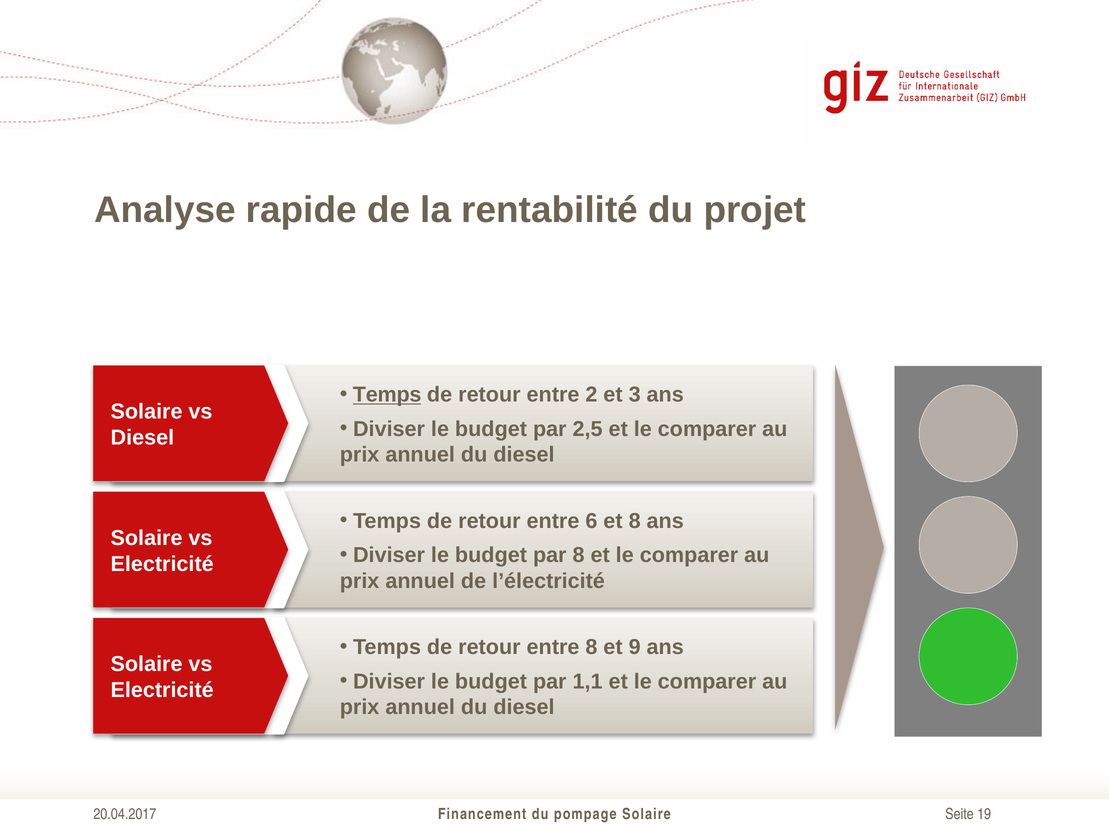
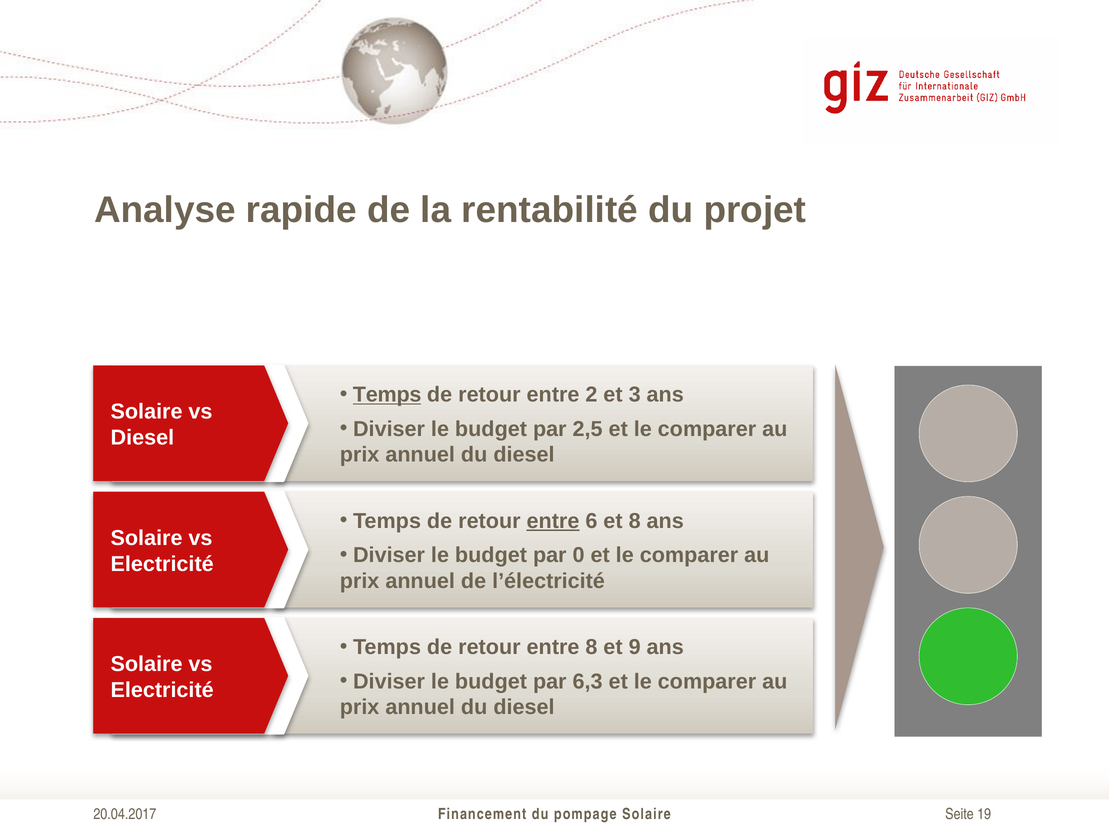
entre underline: none -> present (553, 521)
par 8: 8 -> 0 (579, 555)
1,1: 1,1 -> 6,3 (588, 681)
